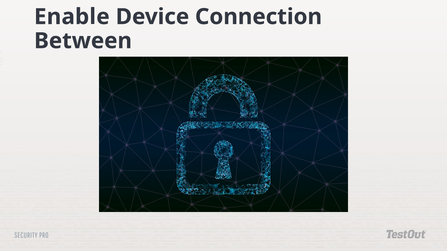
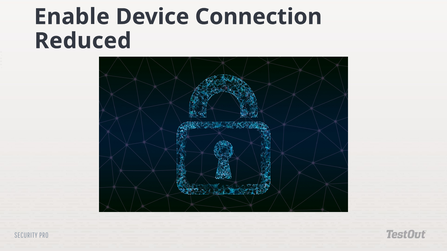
Between: Between -> Reduced (83, 41)
